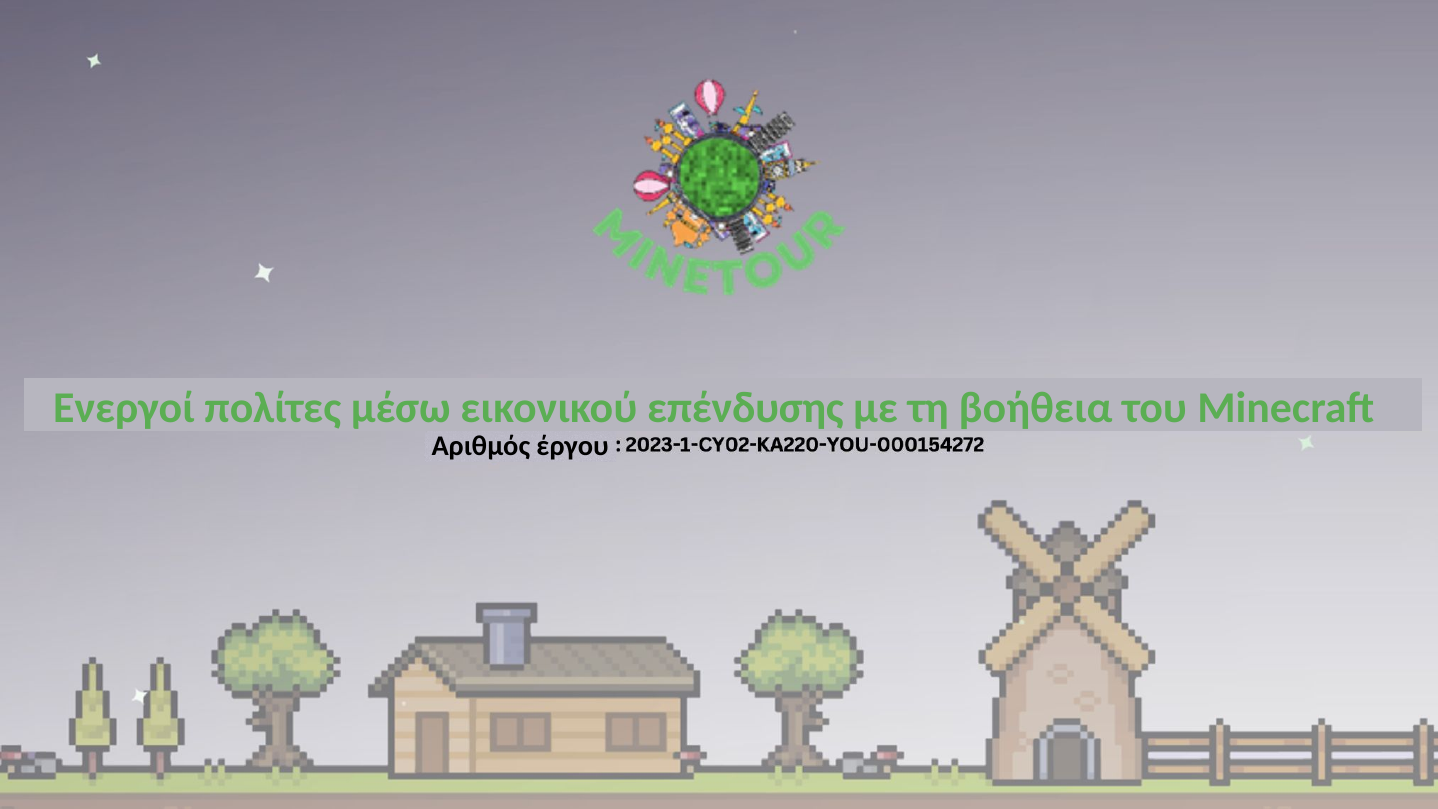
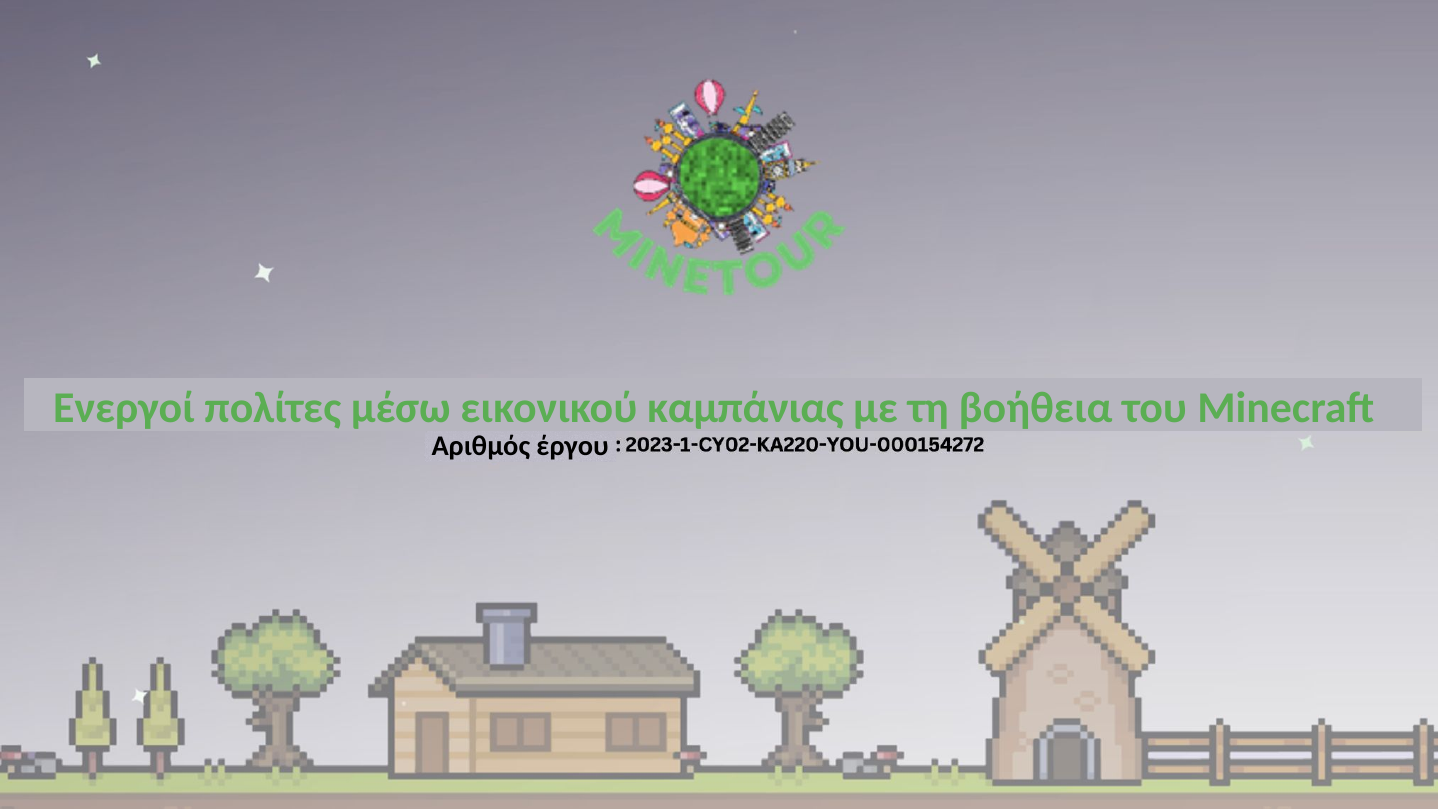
επένδυσης: επένδυσης -> καμπάνιας (745, 408)
